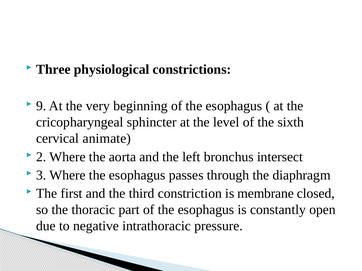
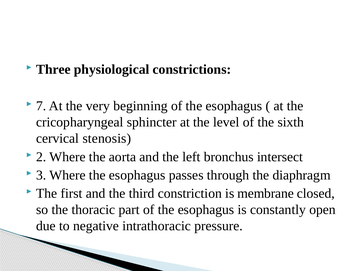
9: 9 -> 7 (41, 106)
animate: animate -> stenosis (107, 139)
